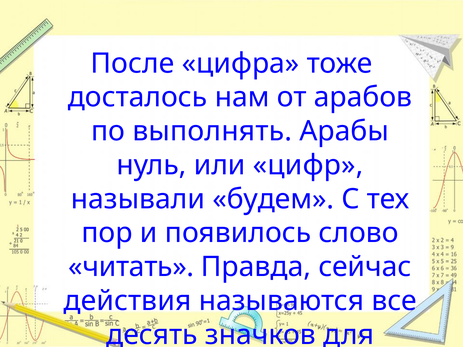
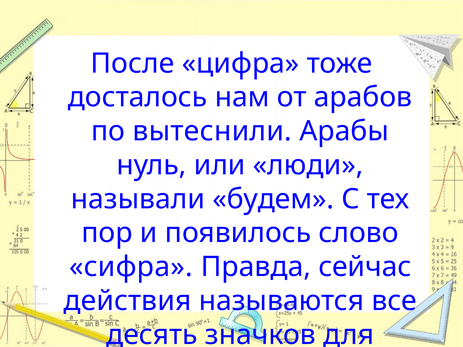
выполнять: выполнять -> вытеснили (212, 131)
цифр: цифр -> люди (308, 165)
читать: читать -> сифра (131, 267)
